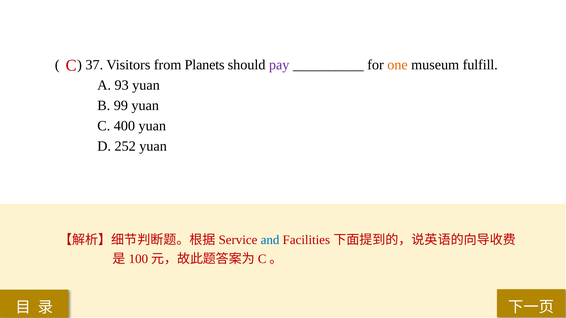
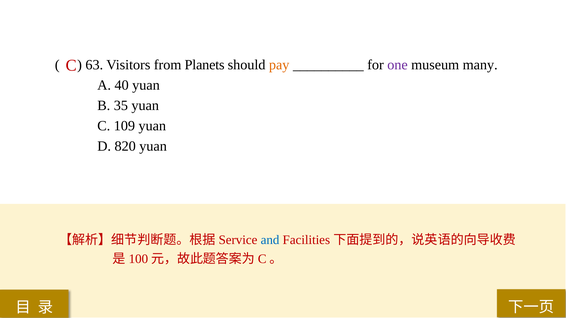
37: 37 -> 63 (94, 65)
pay colour: purple -> orange (279, 65)
one colour: orange -> purple (397, 65)
fulfill: fulfill -> many (480, 65)
93: 93 -> 40 (122, 85)
99: 99 -> 35 (121, 106)
400: 400 -> 109 (124, 126)
252: 252 -> 820 (125, 146)
